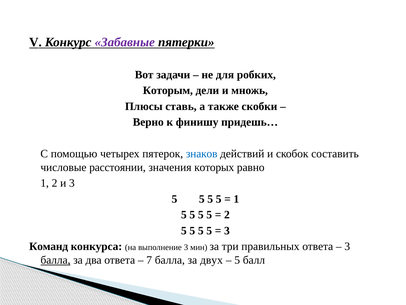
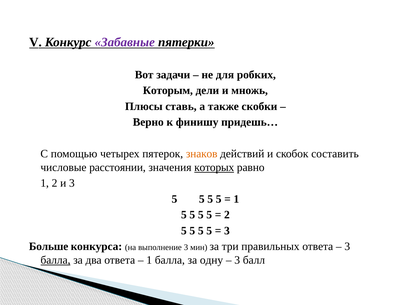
знаков colour: blue -> orange (202, 154)
которых underline: none -> present (214, 167)
Команд: Команд -> Больше (49, 246)
7: 7 -> 1 (149, 260)
двух: двух -> одну (212, 260)
5: 5 -> 3 (237, 260)
